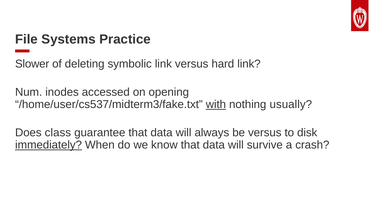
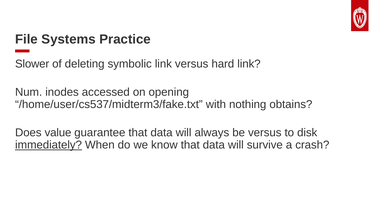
with underline: present -> none (216, 105)
usually: usually -> obtains (291, 105)
class: class -> value (58, 133)
